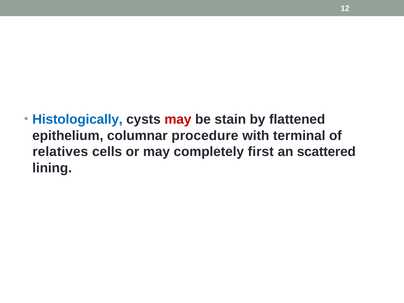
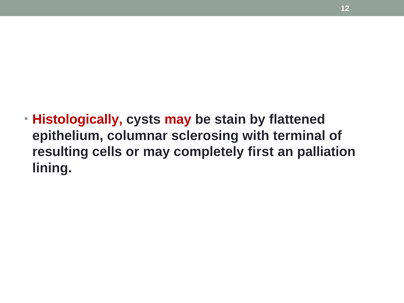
Histologically colour: blue -> red (77, 119)
procedure: procedure -> sclerosing (205, 136)
relatives: relatives -> resulting (60, 152)
scattered: scattered -> palliation (326, 152)
